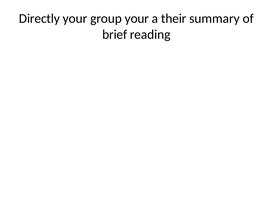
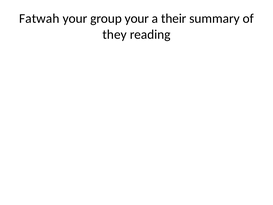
Directly: Directly -> Fatwah (39, 18)
brief: brief -> they (115, 34)
